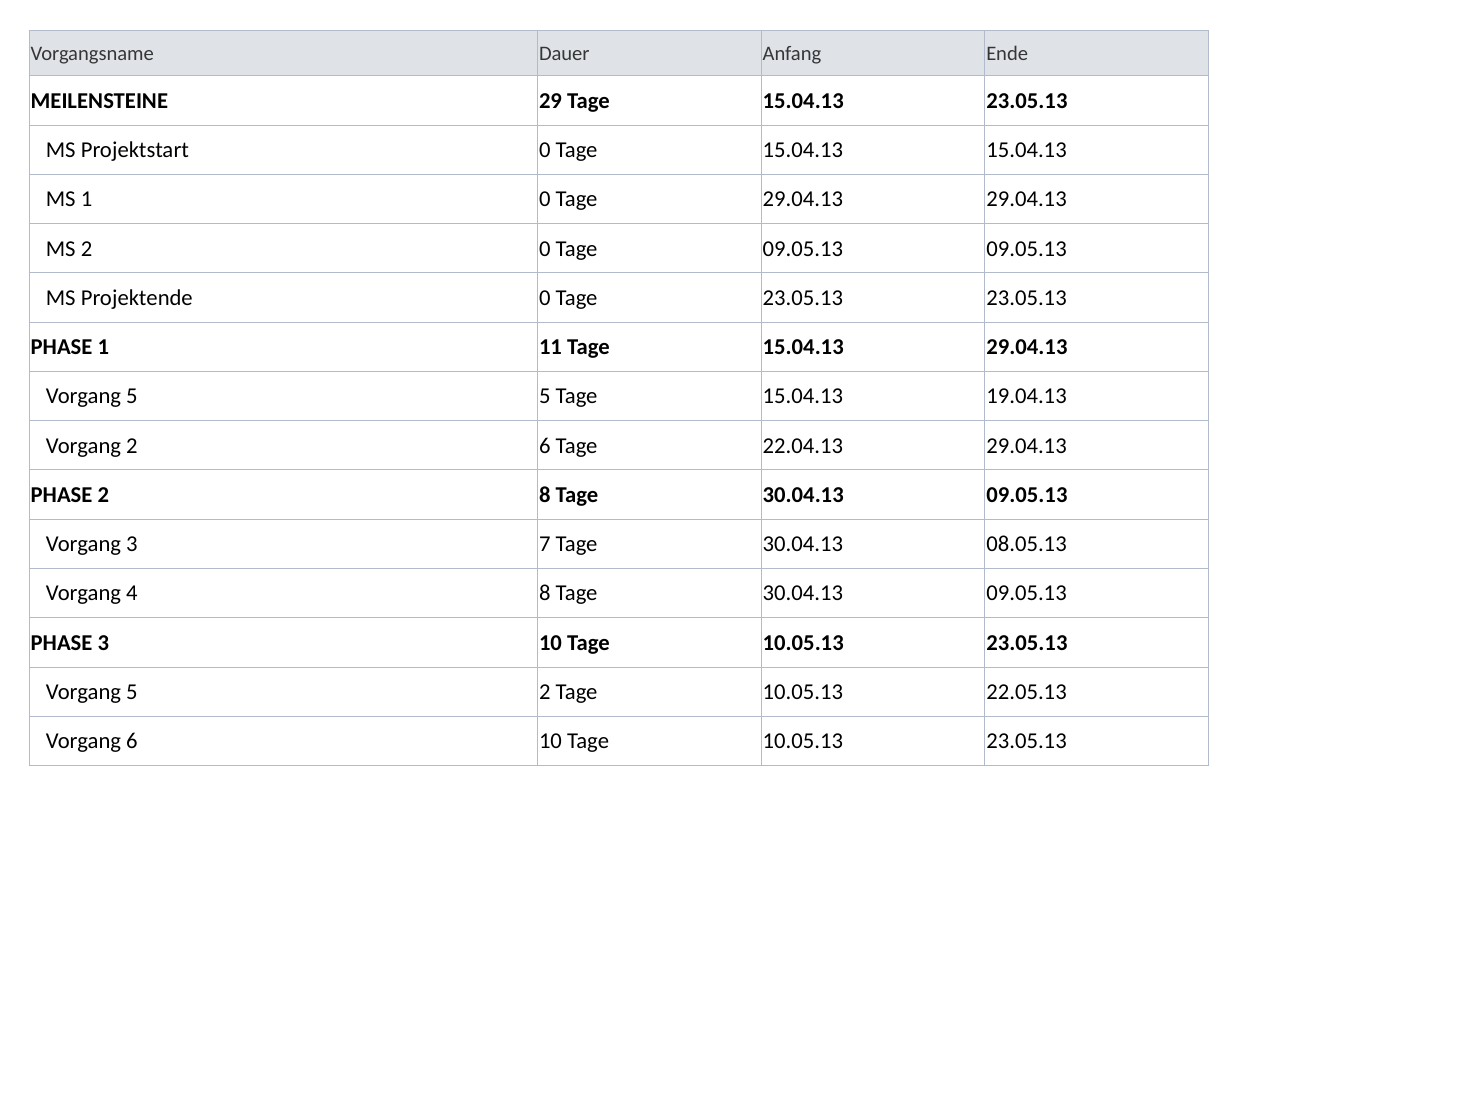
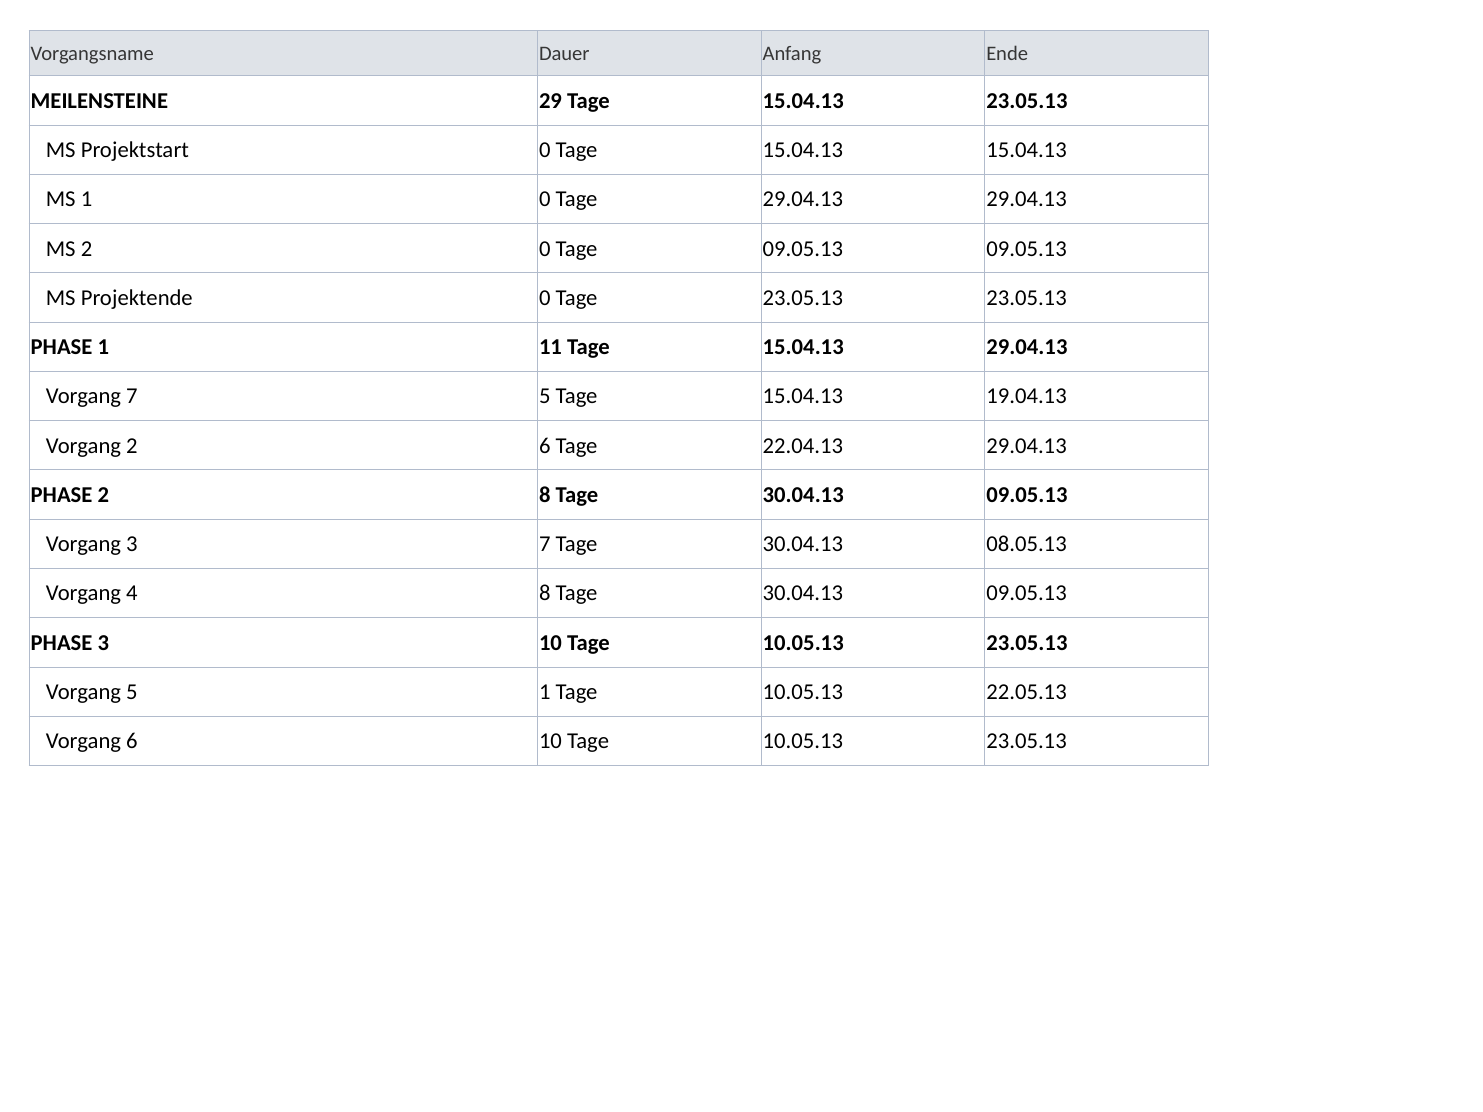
5: 5 -> 7 (132, 396)
5 2: 2 -> 1 (545, 692)
